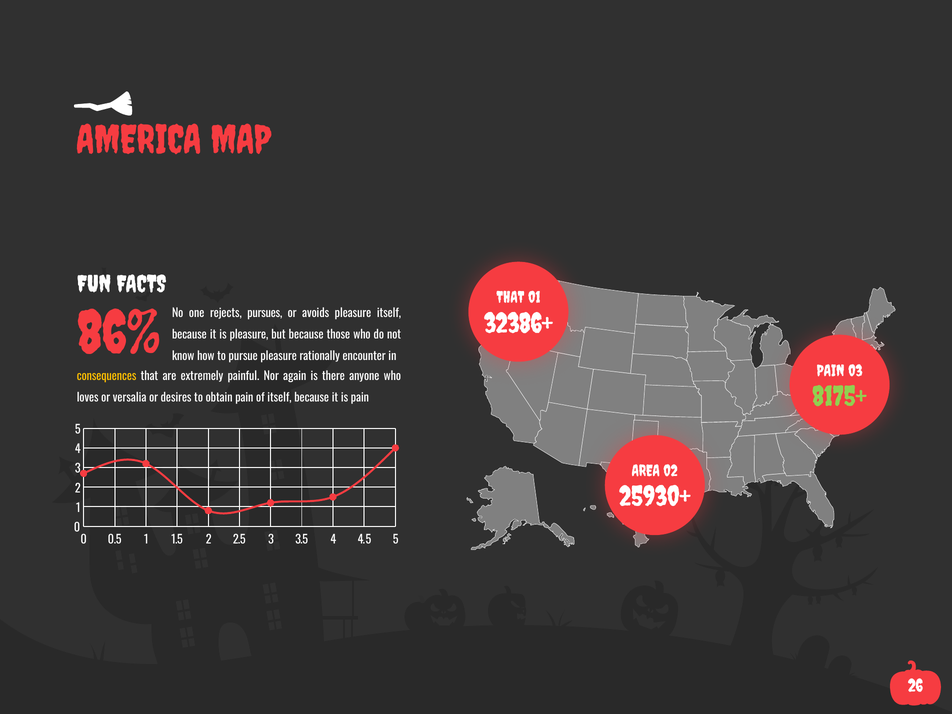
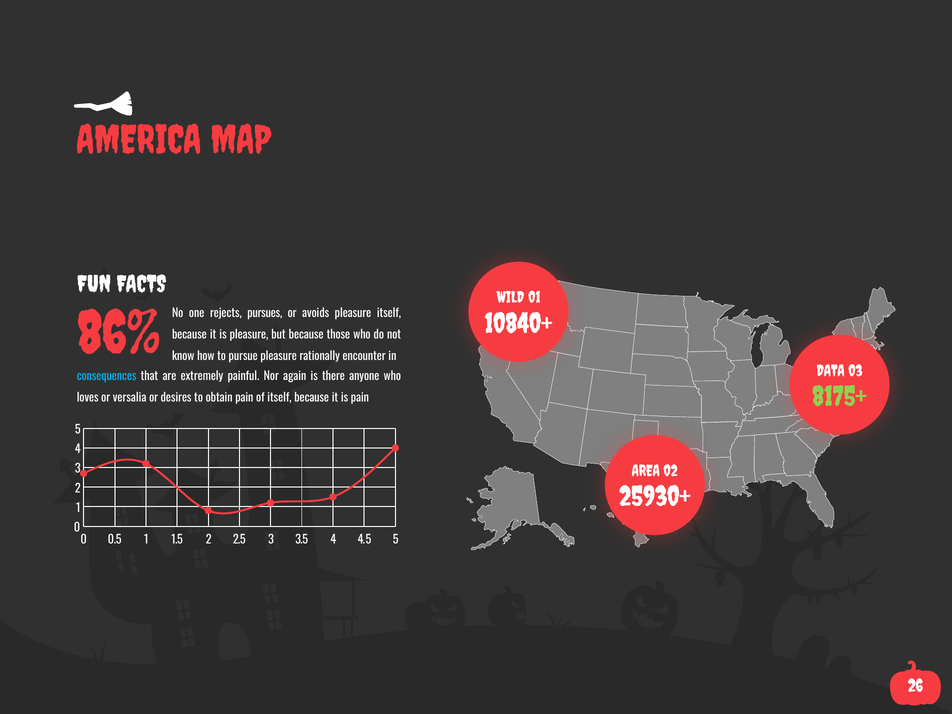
THAT: THAT -> WILD (510, 298)
32386+: 32386+ -> 10840+ (518, 323)
PAIN: PAIN -> DATA (831, 371)
consequences colour: yellow -> light blue (107, 376)
